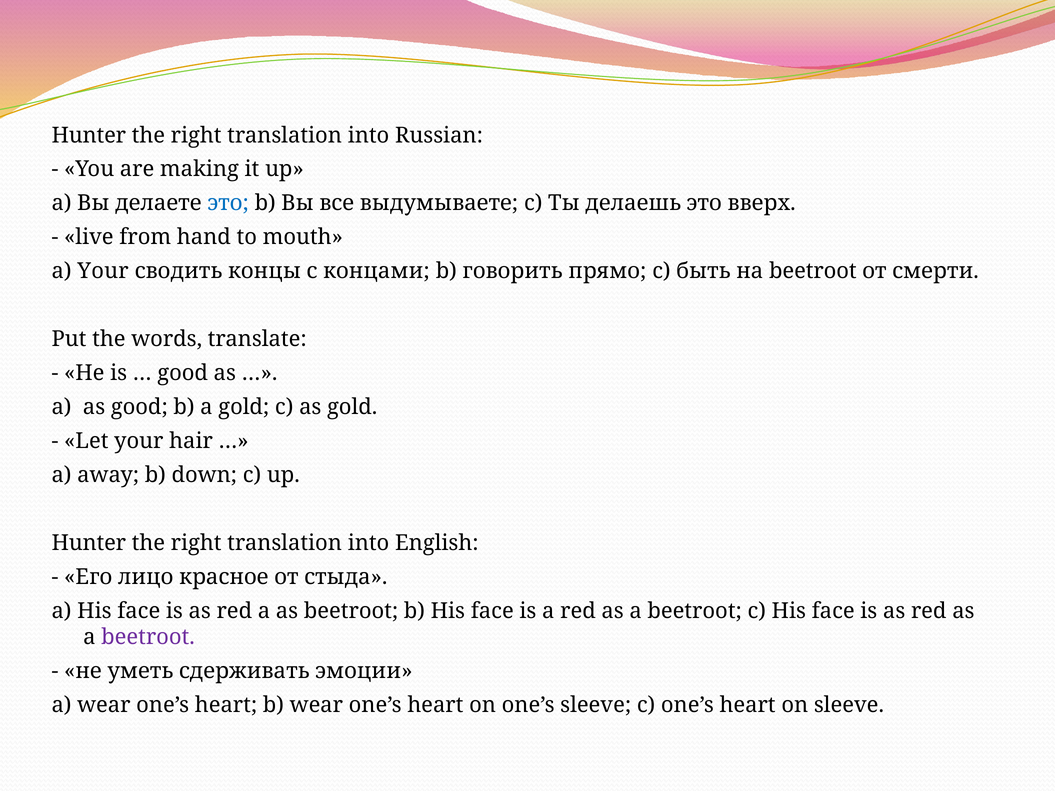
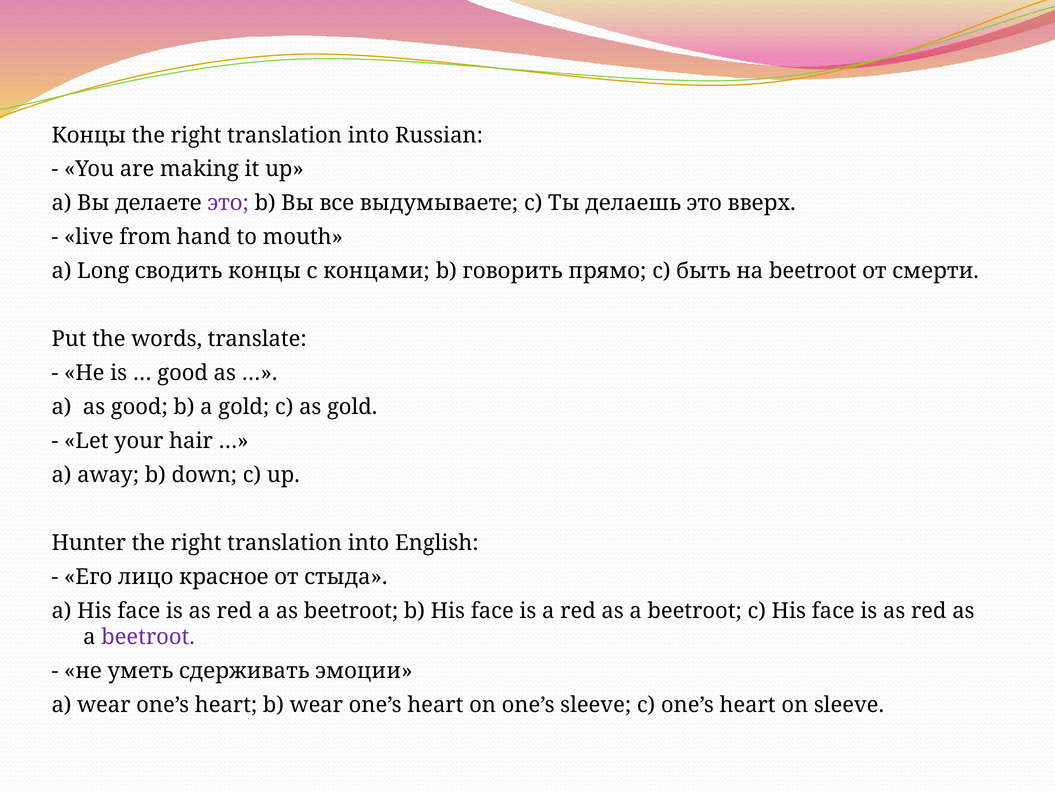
Hunter: Hunter -> Концы (89, 135)
это colour: blue -> purple (228, 203)
a Your: Your -> Long (103, 271)
